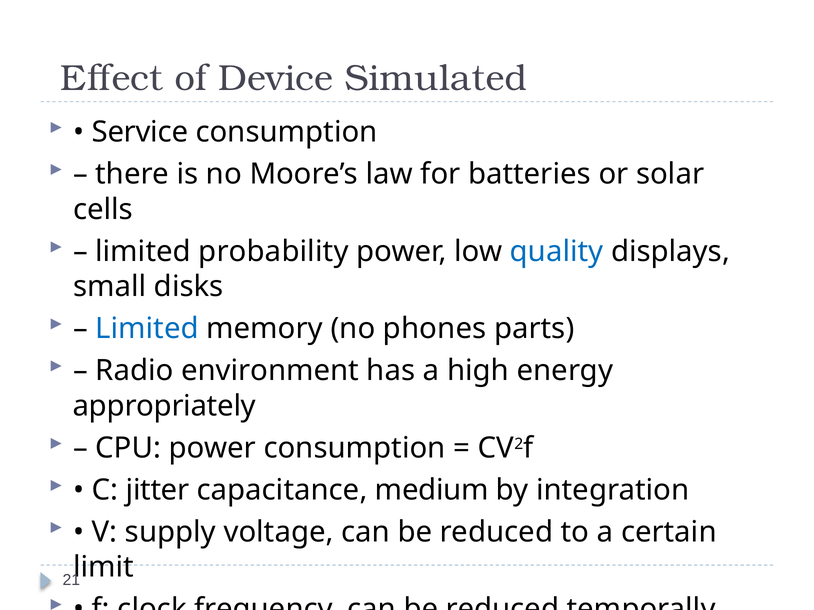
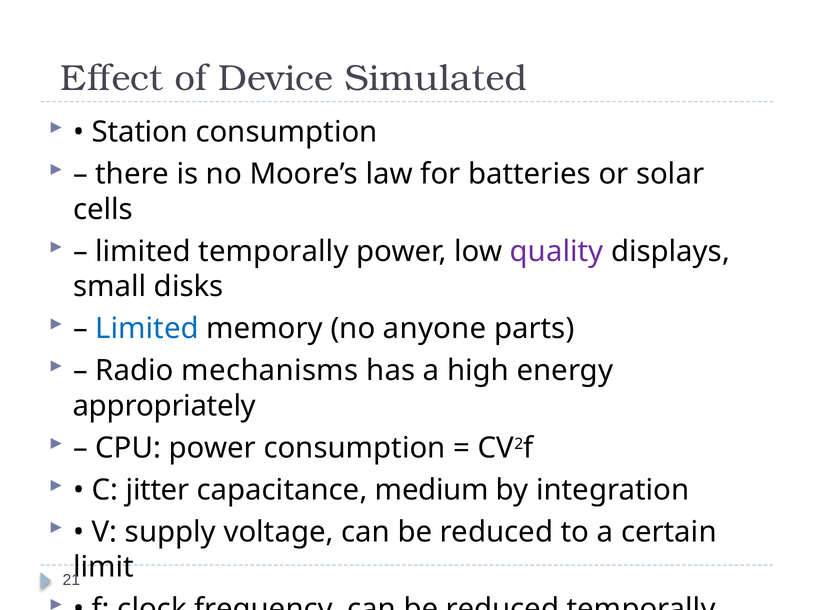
Service: Service -> Station (140, 132)
limited probability: probability -> temporally (274, 252)
quality colour: blue -> purple (557, 252)
phones: phones -> anyone (435, 329)
environment: environment -> mechanisms (270, 371)
